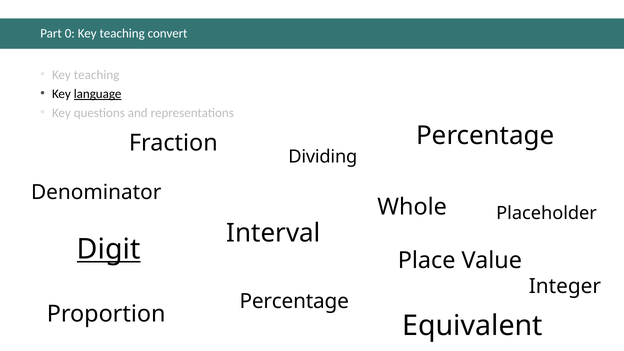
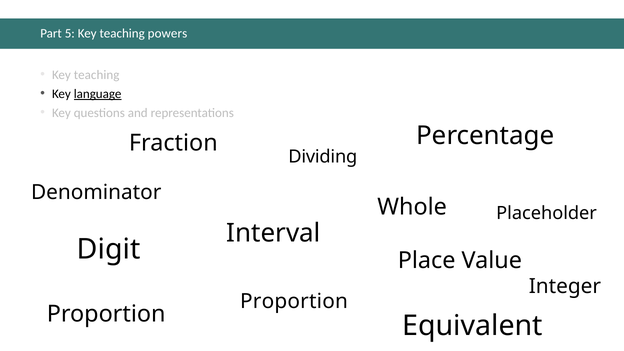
0: 0 -> 5 (70, 33)
convert: convert -> powers (167, 33)
Digit underline: present -> none (109, 250)
Percentage: Percentage -> Proportion (294, 302)
